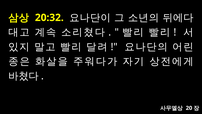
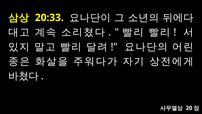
20:32: 20:32 -> 20:33 (49, 18)
